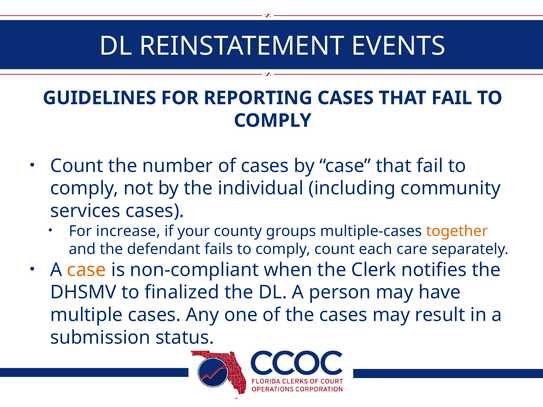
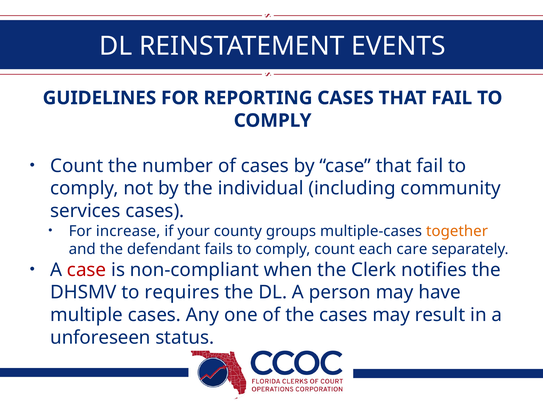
case colour: orange -> red (87, 270)
finalized: finalized -> requires (182, 293)
submission: submission -> unforeseen (100, 338)
